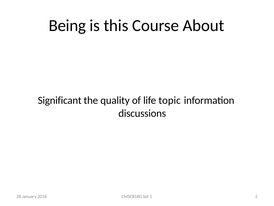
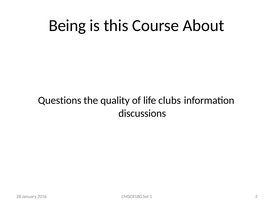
Significant: Significant -> Questions (60, 100)
topic: topic -> clubs (170, 100)
